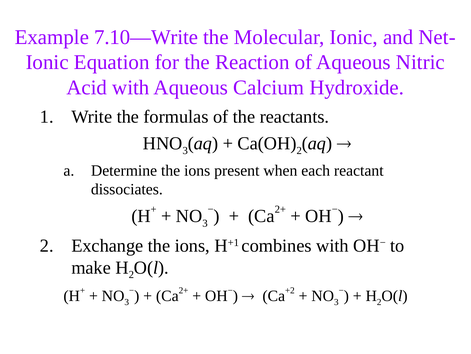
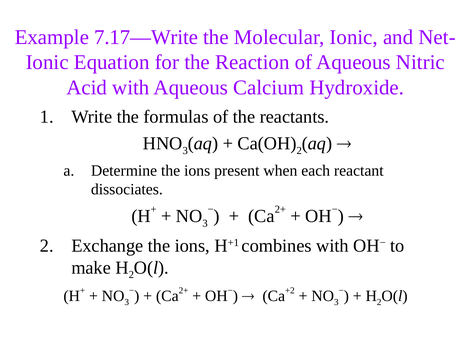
7.10—Write: 7.10—Write -> 7.17—Write (146, 37)
